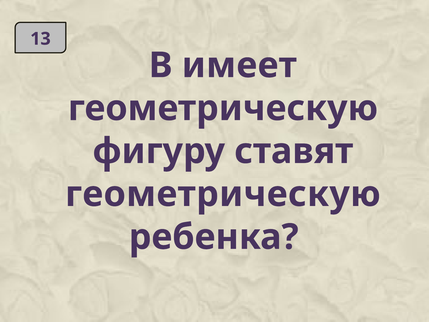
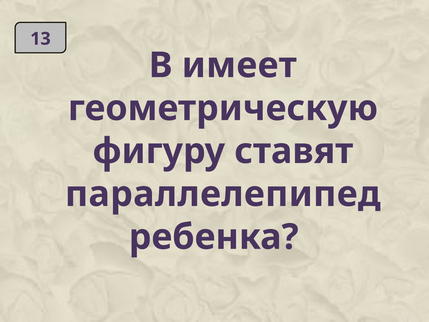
геометрическую: геометрическую -> параллелепипед (223, 194)
